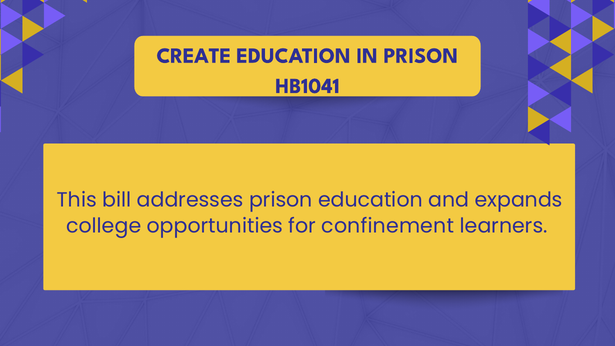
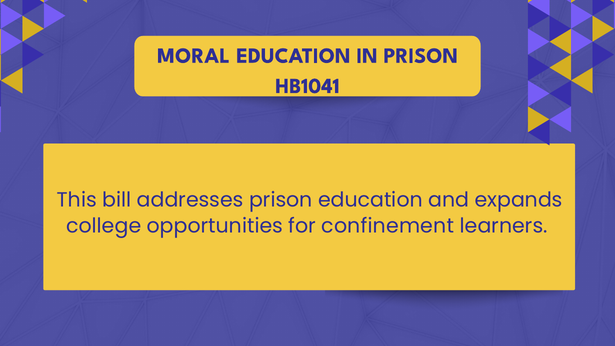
CREATE: CREATE -> MORAL (194, 56)
